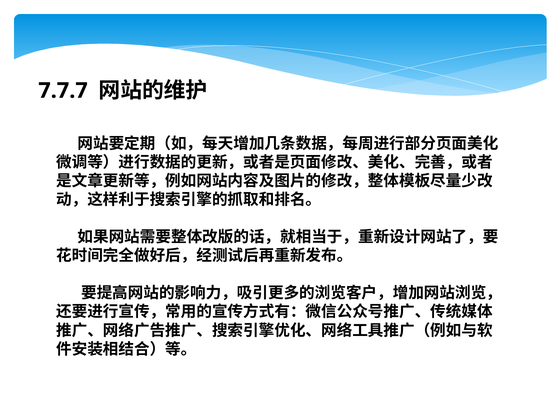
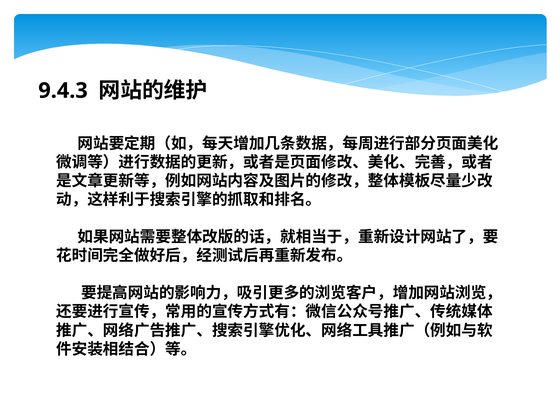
7.7.7: 7.7.7 -> 9.4.3 (63, 91)
